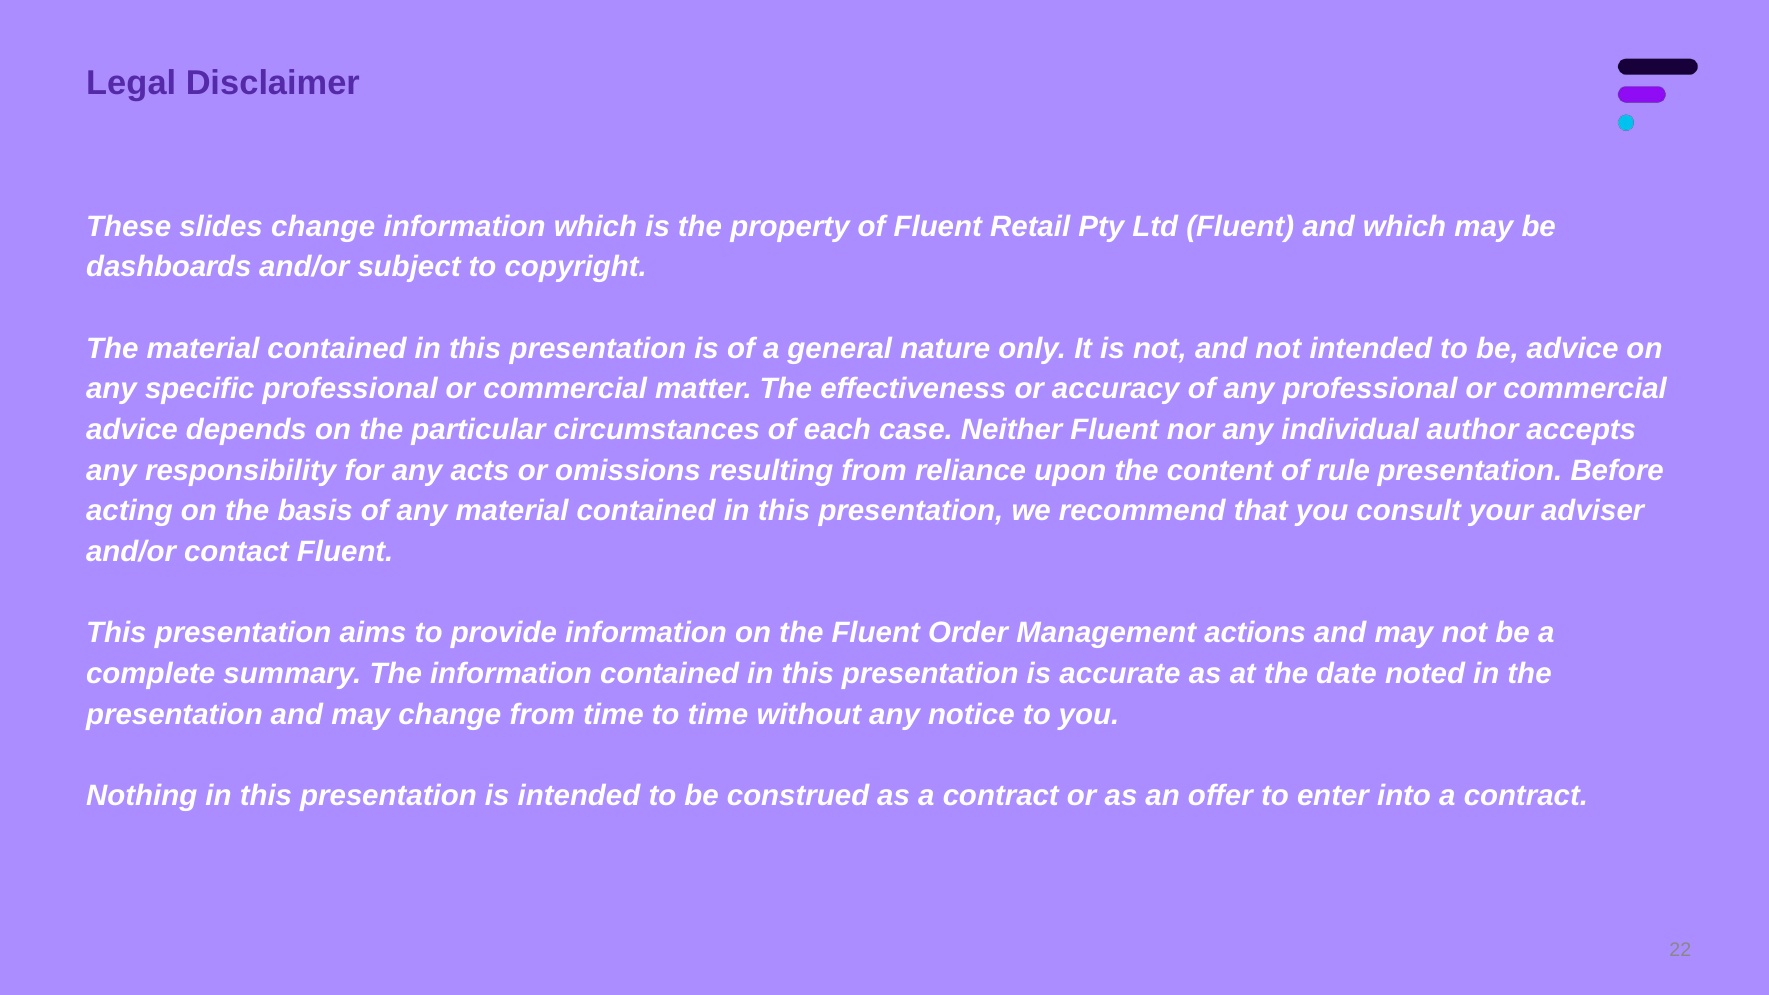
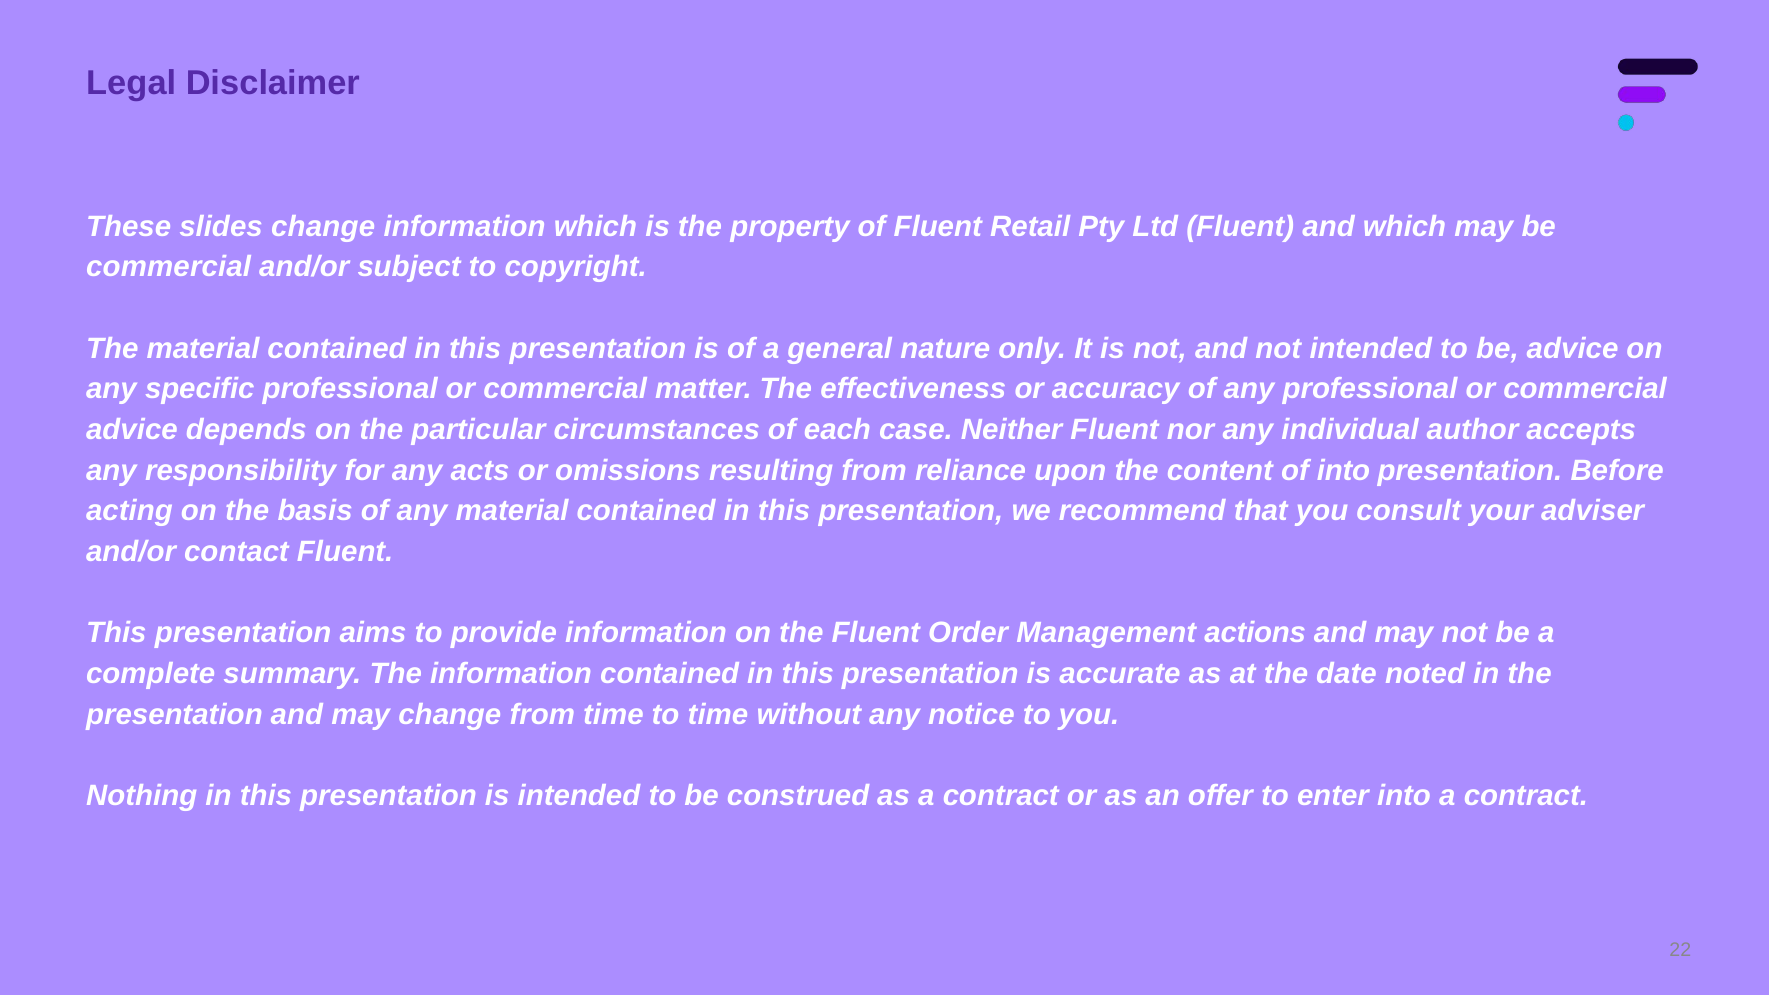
dashboards: dashboards -> commercial (169, 267)
of rule: rule -> into (1344, 470)
